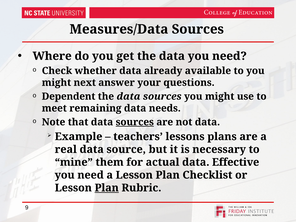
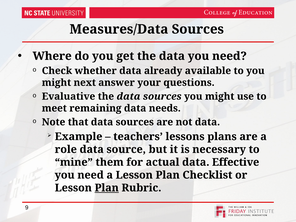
Dependent: Dependent -> Evaluative (69, 96)
sources underline: present -> none (135, 122)
real: real -> role (66, 149)
